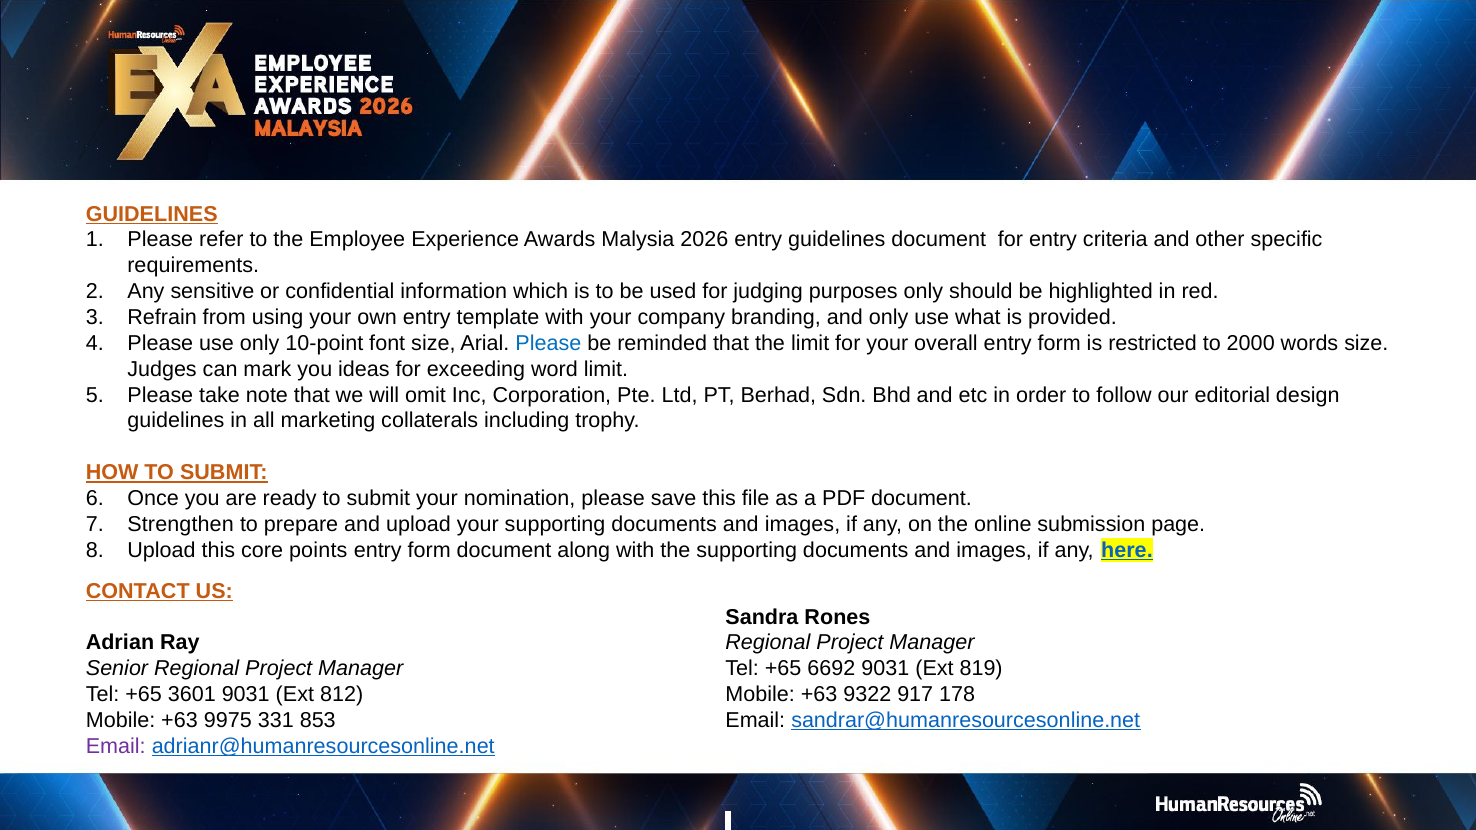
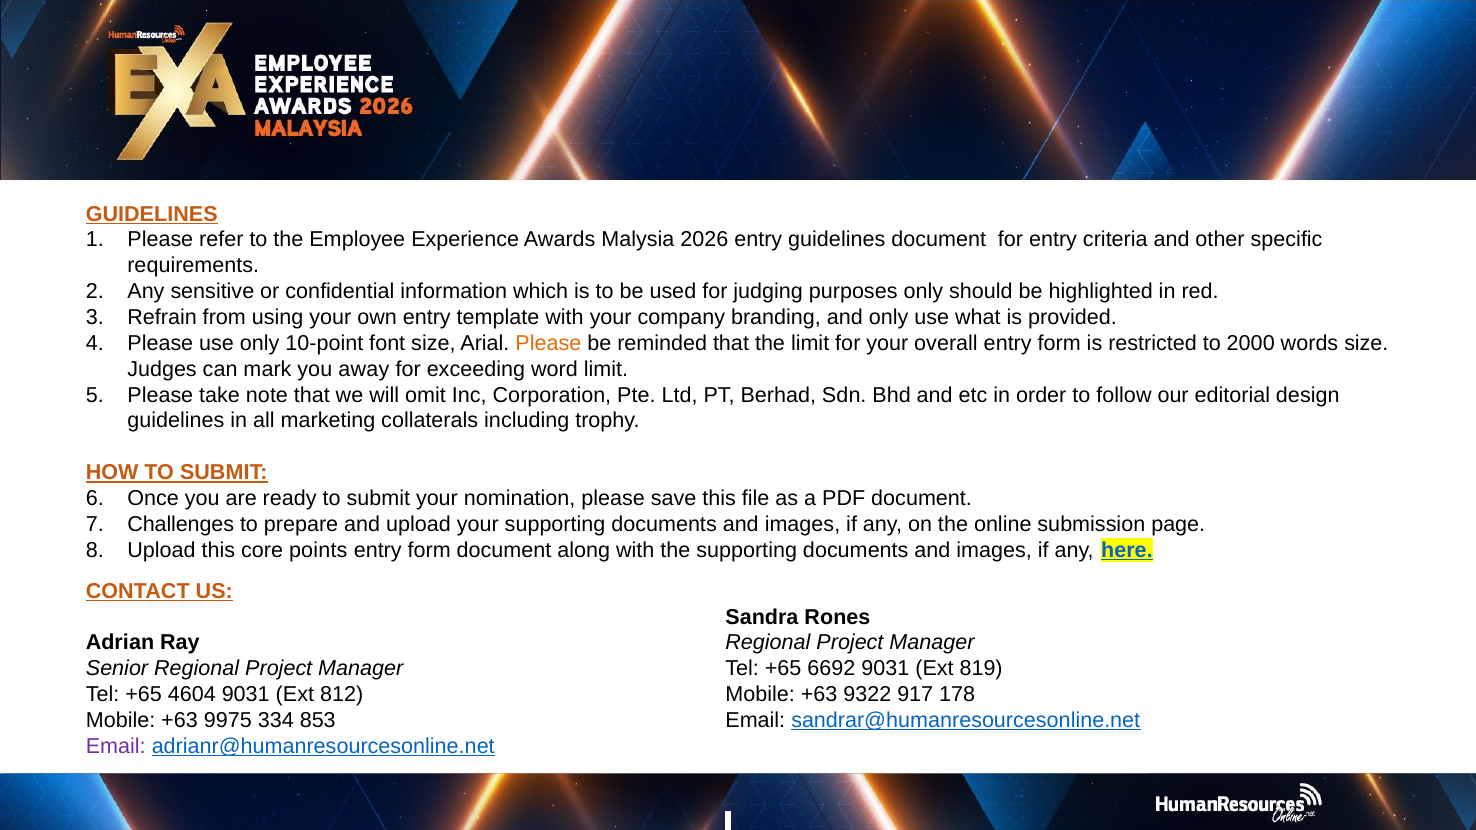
Please colour: blue -> orange (548, 343)
ideas: ideas -> away (364, 369)
Strengthen: Strengthen -> Challenges (181, 524)
3601: 3601 -> 4604 (192, 695)
331: 331 -> 334 (276, 720)
